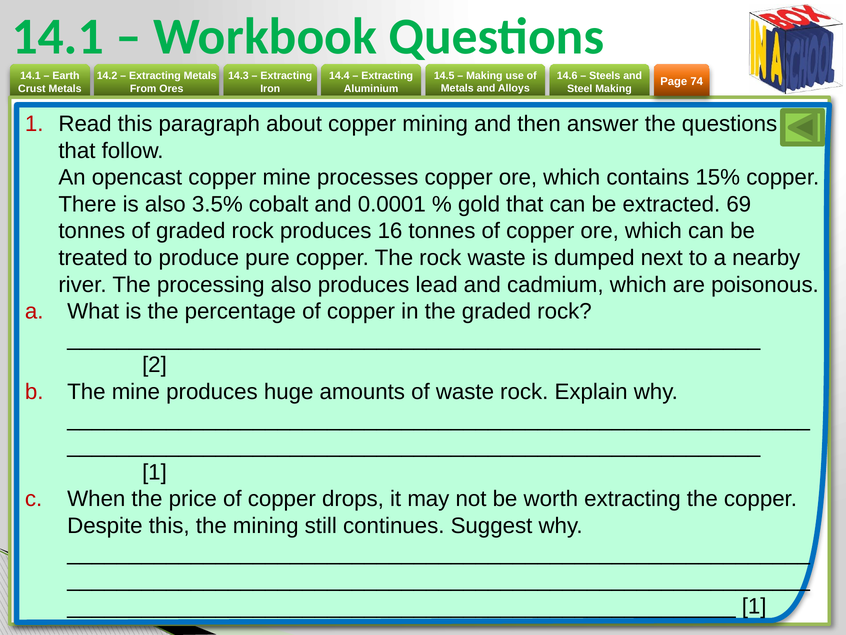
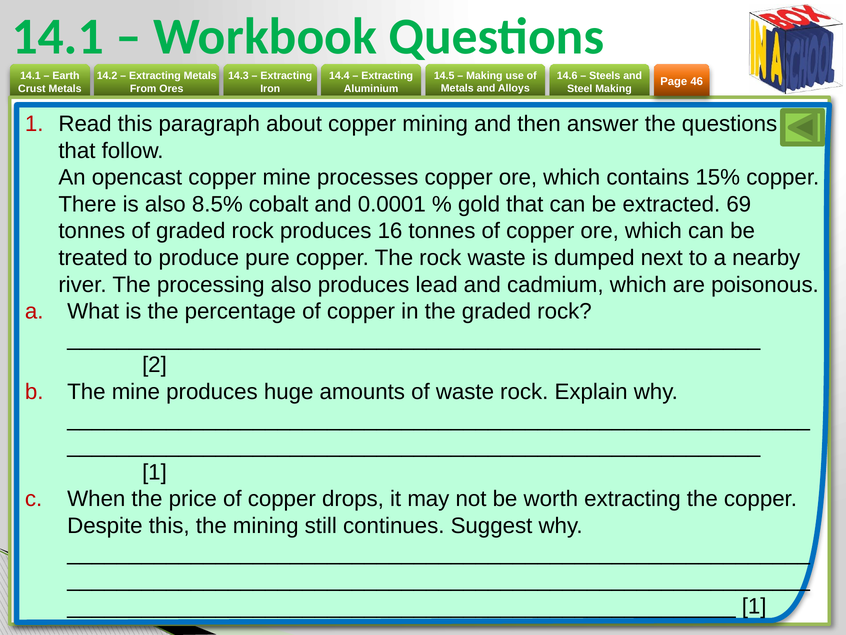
74: 74 -> 46 (697, 81)
3.5%: 3.5% -> 8.5% (217, 204)
